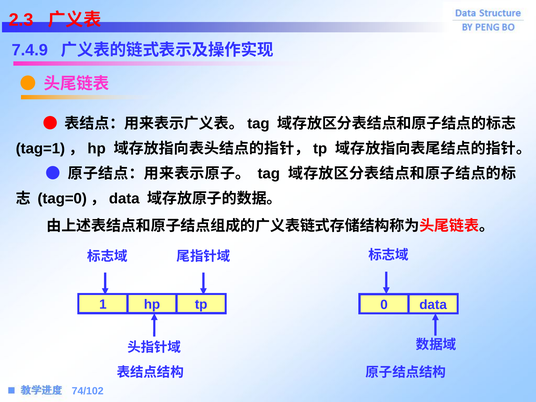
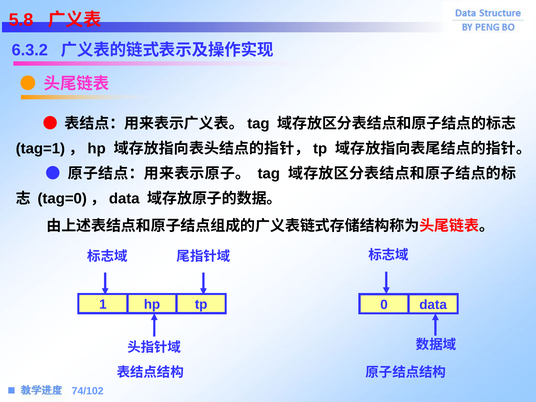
2.3: 2.3 -> 5.8 (21, 20)
7.4.9: 7.4.9 -> 6.3.2 (30, 50)
